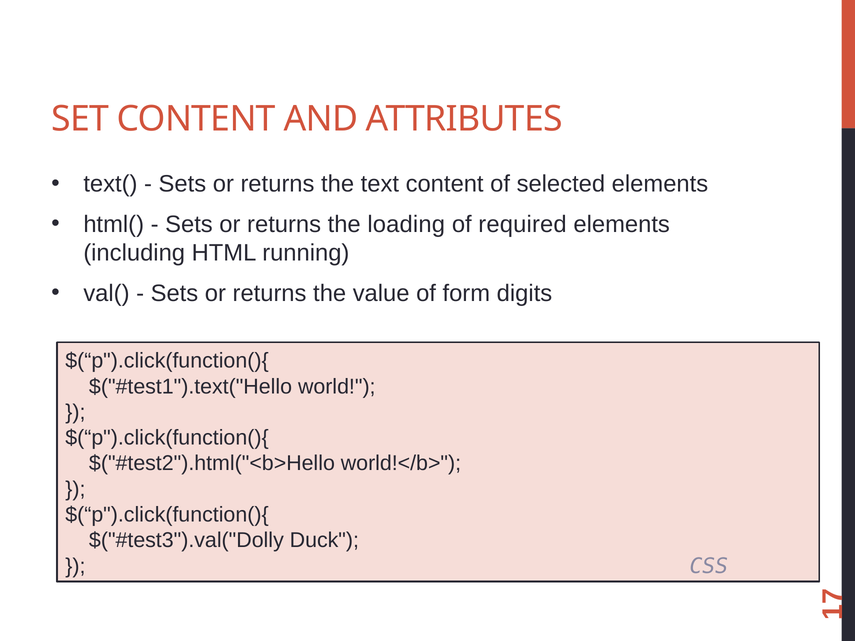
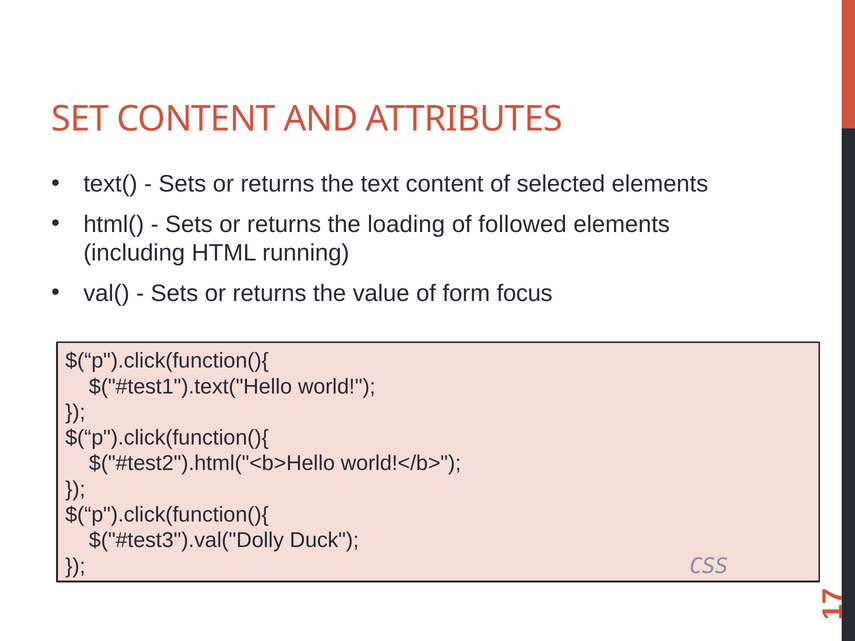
required: required -> followed (523, 225)
digits: digits -> focus (525, 293)
